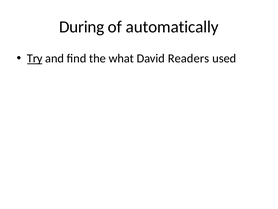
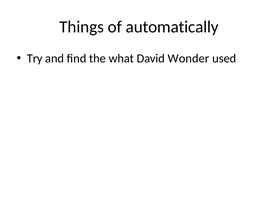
During: During -> Things (82, 27)
Try underline: present -> none (35, 58)
Readers: Readers -> Wonder (188, 58)
